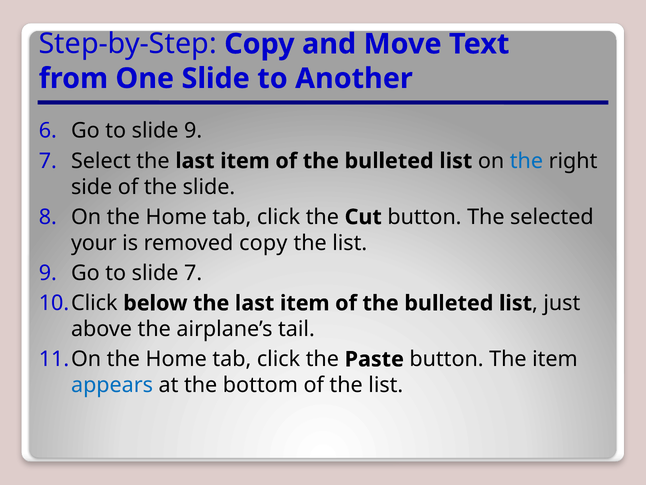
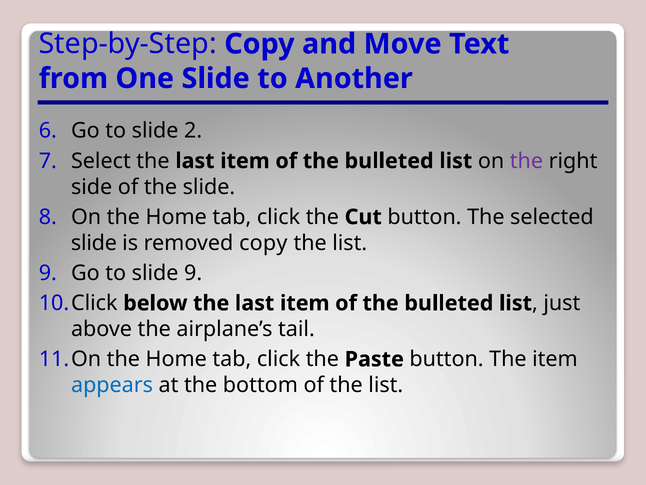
slide 9: 9 -> 2 (193, 131)
the colour: blue -> purple (526, 161)
your: your -> slide (94, 243)
slide 7: 7 -> 9 (193, 273)
